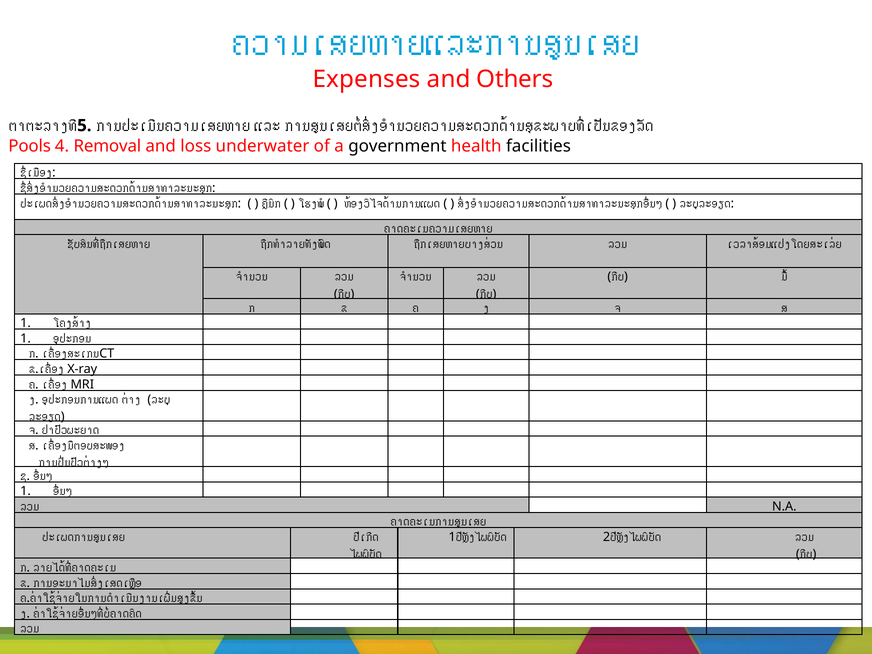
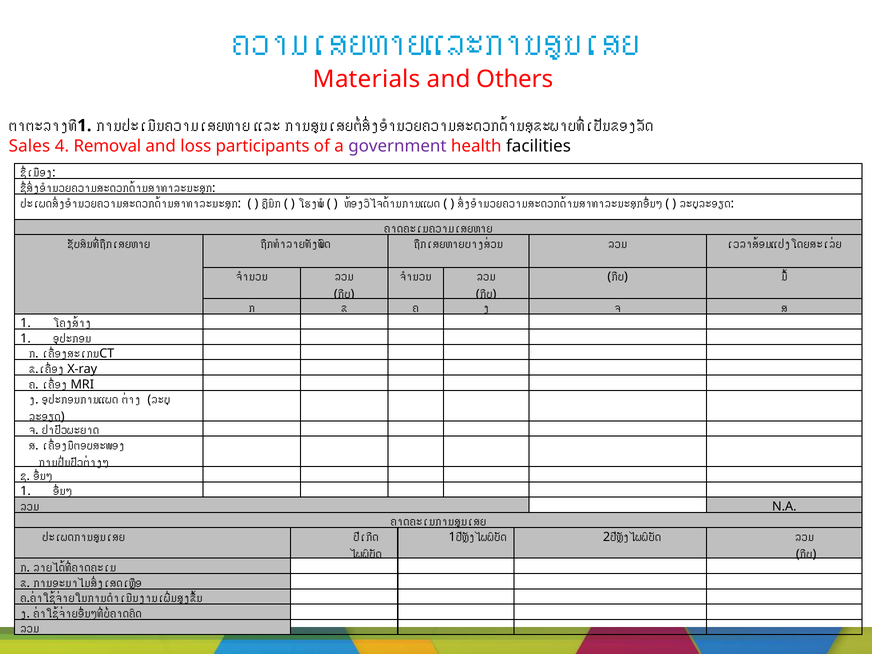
Expenses: Expenses -> Materials (367, 79)
5: 5 -> 1 (84, 126)
Pools: Pools -> Sales (29, 146)
underwater: underwater -> participants (263, 146)
government colour: black -> purple (397, 146)
